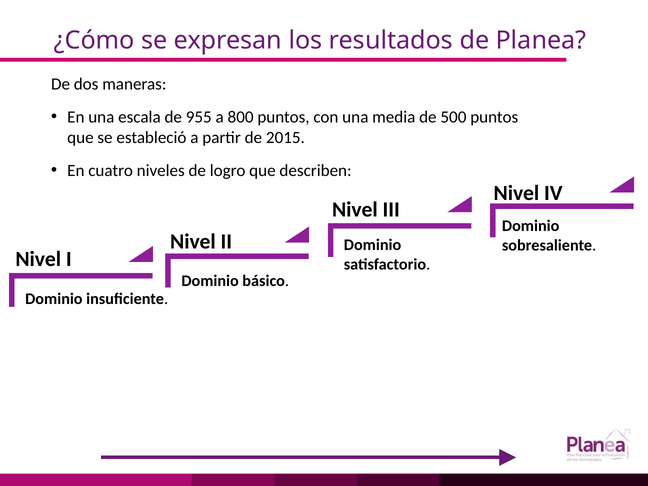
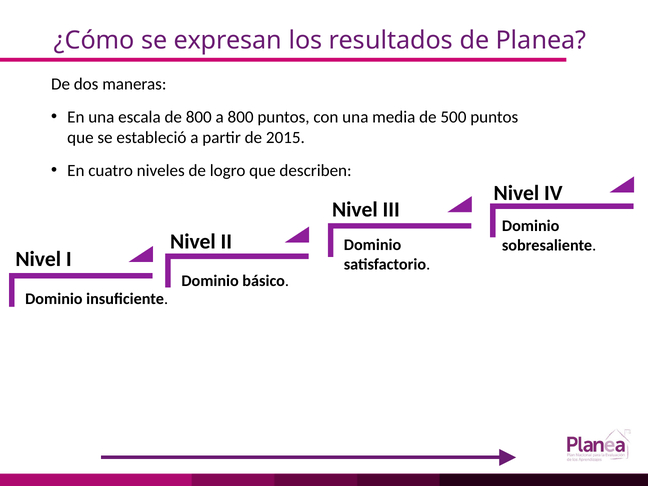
de 955: 955 -> 800 (199, 117)
